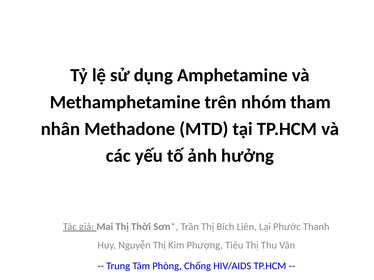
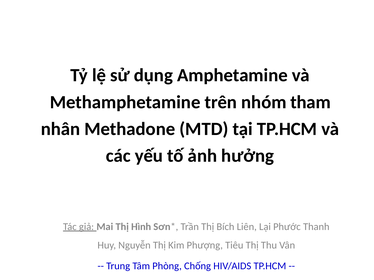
Thời: Thời -> Hình (141, 227)
